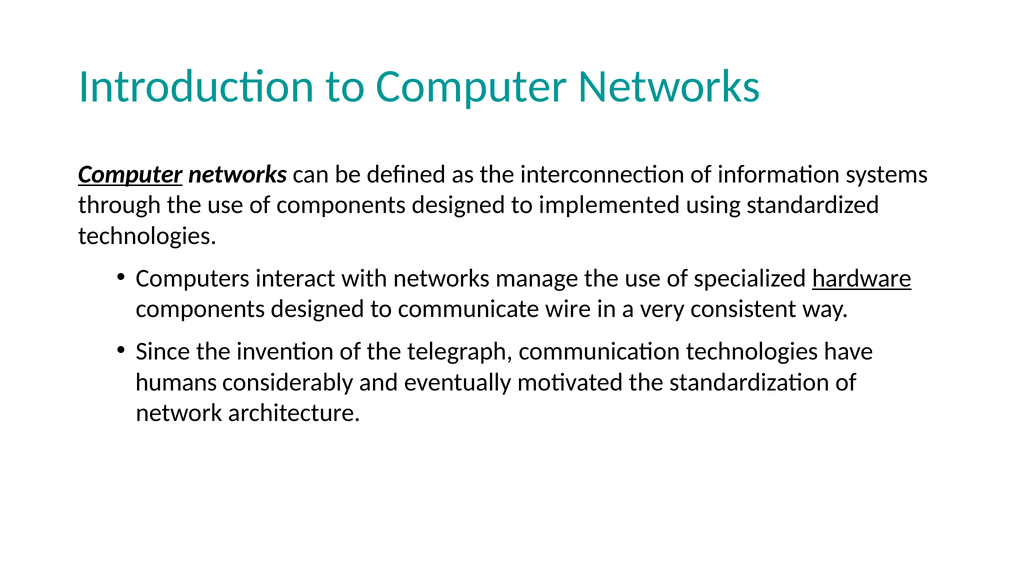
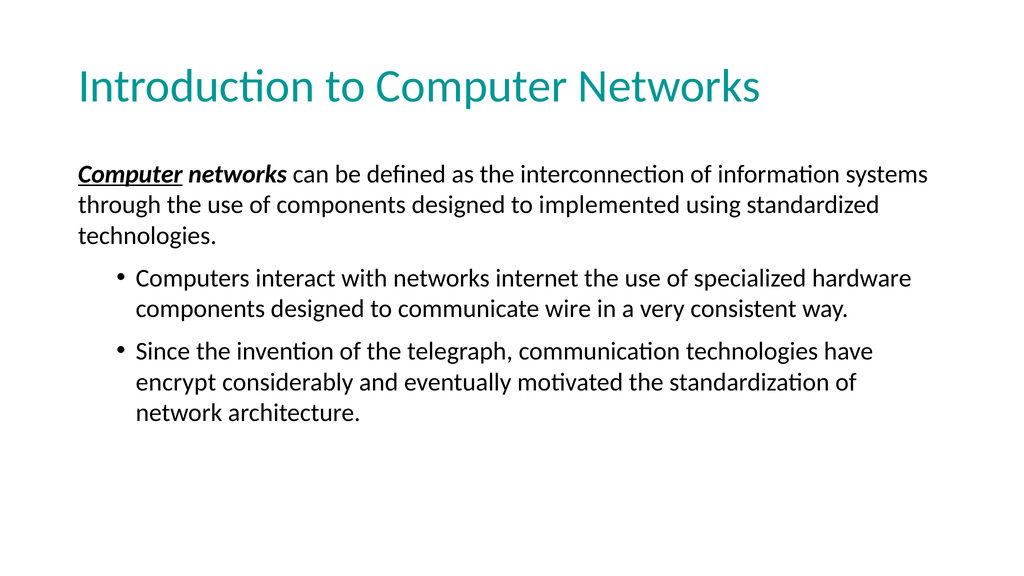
manage: manage -> internet (537, 278)
hardware underline: present -> none (862, 278)
humans: humans -> encrypt (176, 382)
